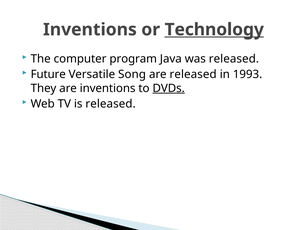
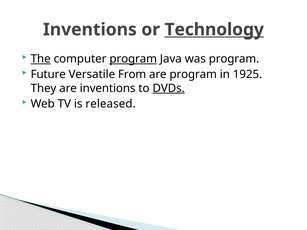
The underline: none -> present (41, 59)
program underline: none -> present (133, 59)
was released: released -> program (234, 59)
Song: Song -> From (132, 74)
are released: released -> program (193, 74)
1993: 1993 -> 1925 (248, 74)
